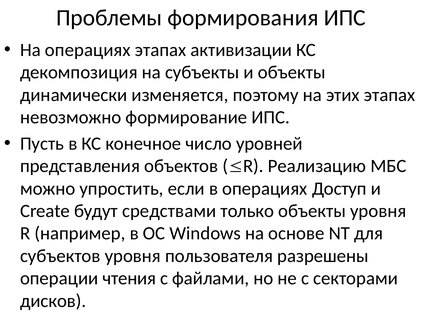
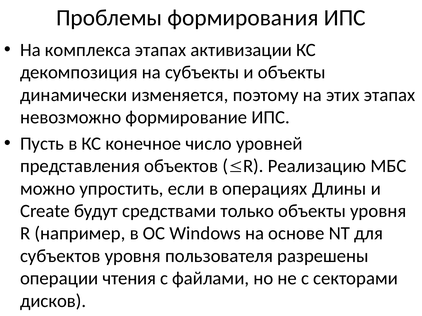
На операциях: операциях -> комплекса (88, 50)
Доступ: Доступ -> Длины (339, 189)
